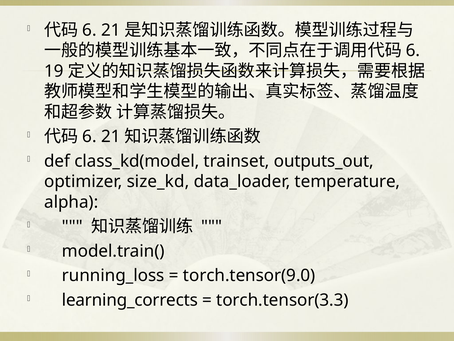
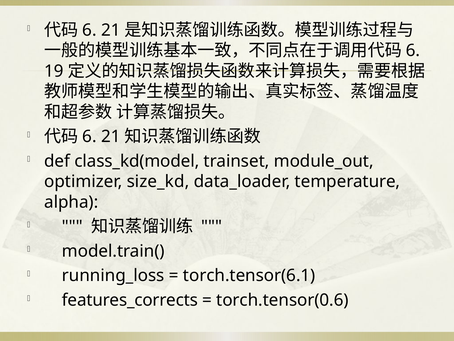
outputs_out: outputs_out -> module_out (324, 161)
torch.tensor(9.0: torch.tensor(9.0 -> torch.tensor(6.1 (249, 275)
learning_corrects: learning_corrects -> features_corrects (130, 300)
torch.tensor(3.3: torch.tensor(3.3 -> torch.tensor(0.6 (282, 300)
